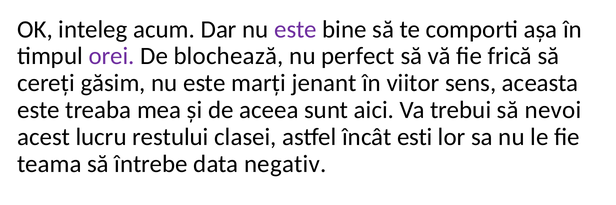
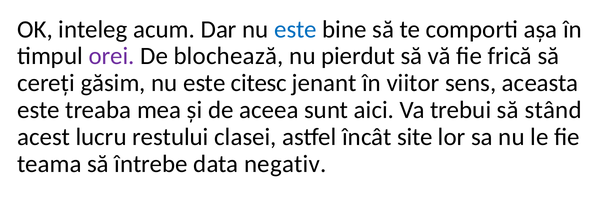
este colour: purple -> blue (295, 29)
perfect: perfect -> pierdut (358, 56)
marți: marți -> citesc (259, 83)
nevoi: nevoi -> stând (553, 110)
esti: esti -> site (415, 137)
